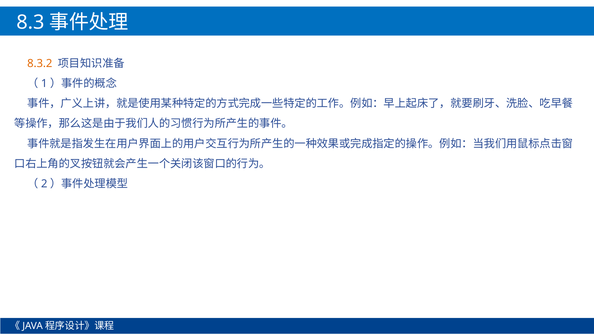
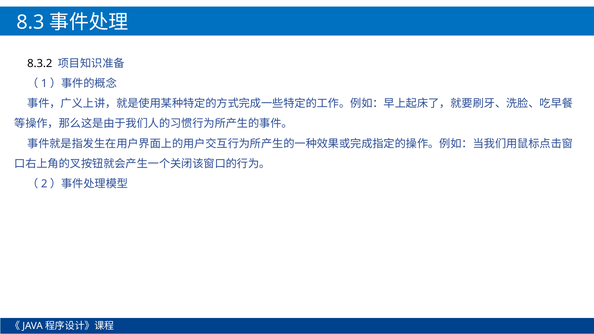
8.3.2 colour: orange -> black (40, 64)
